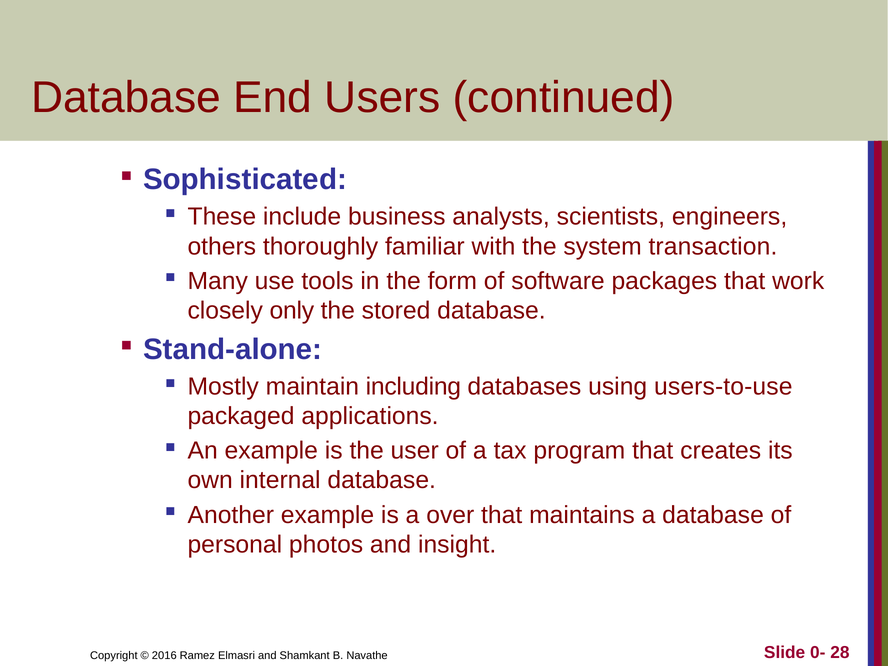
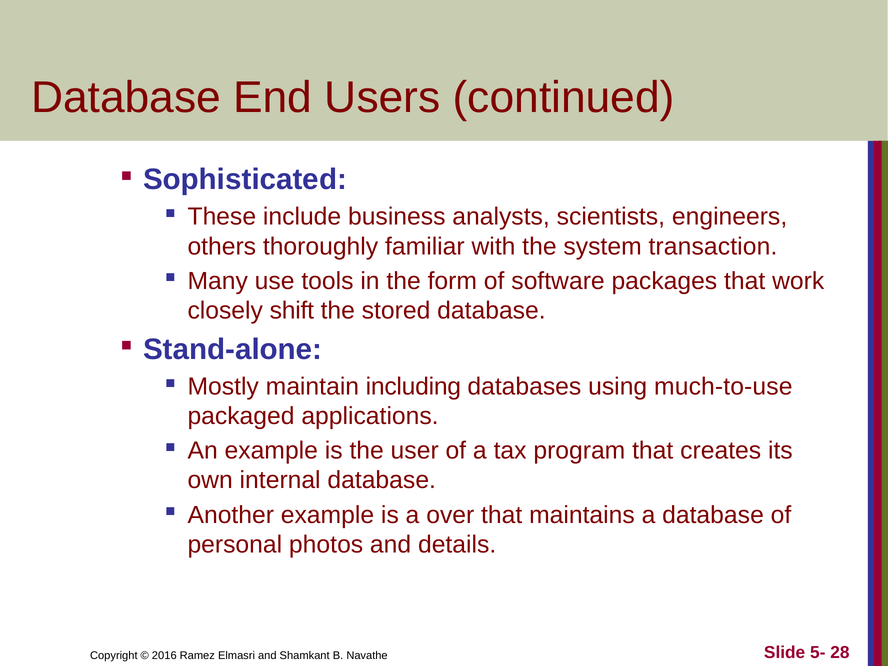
only: only -> shift (292, 311)
users-to-use: users-to-use -> much-to-use (723, 387)
insight: insight -> details (457, 544)
0-: 0- -> 5- (818, 652)
